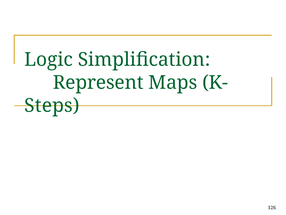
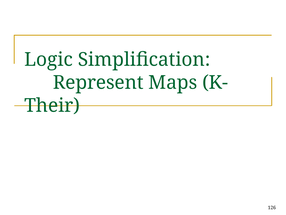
Steps: Steps -> Their (52, 105)
